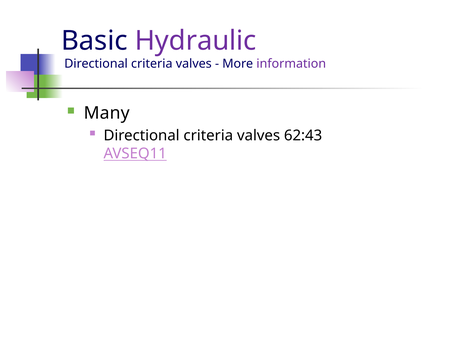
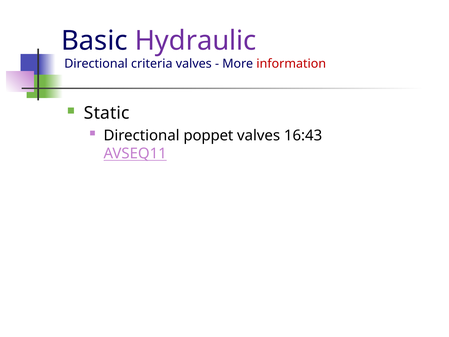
information colour: purple -> red (291, 64)
Many: Many -> Static (107, 113)
criteria: criteria -> poppet (208, 135)
62:43: 62:43 -> 16:43 (303, 135)
